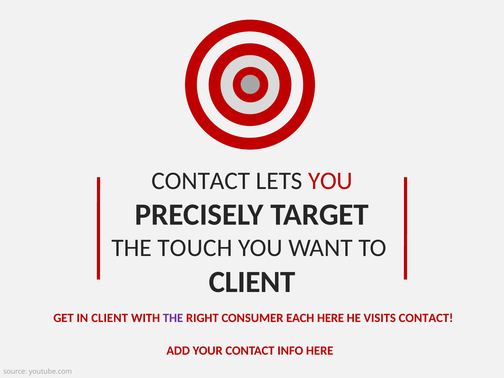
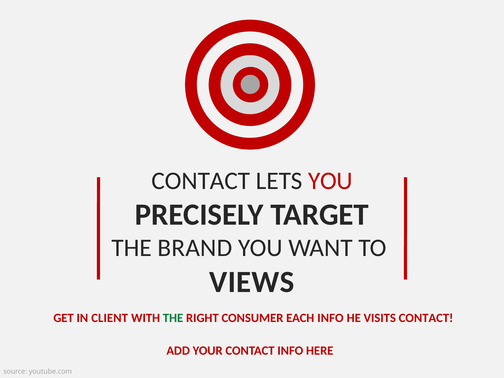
TOUCH: TOUCH -> BRAND (195, 248)
CLIENT: CLIENT -> VIEWS (252, 282)
THE colour: purple -> green (173, 318)
EACH HERE: HERE -> INFO (330, 318)
